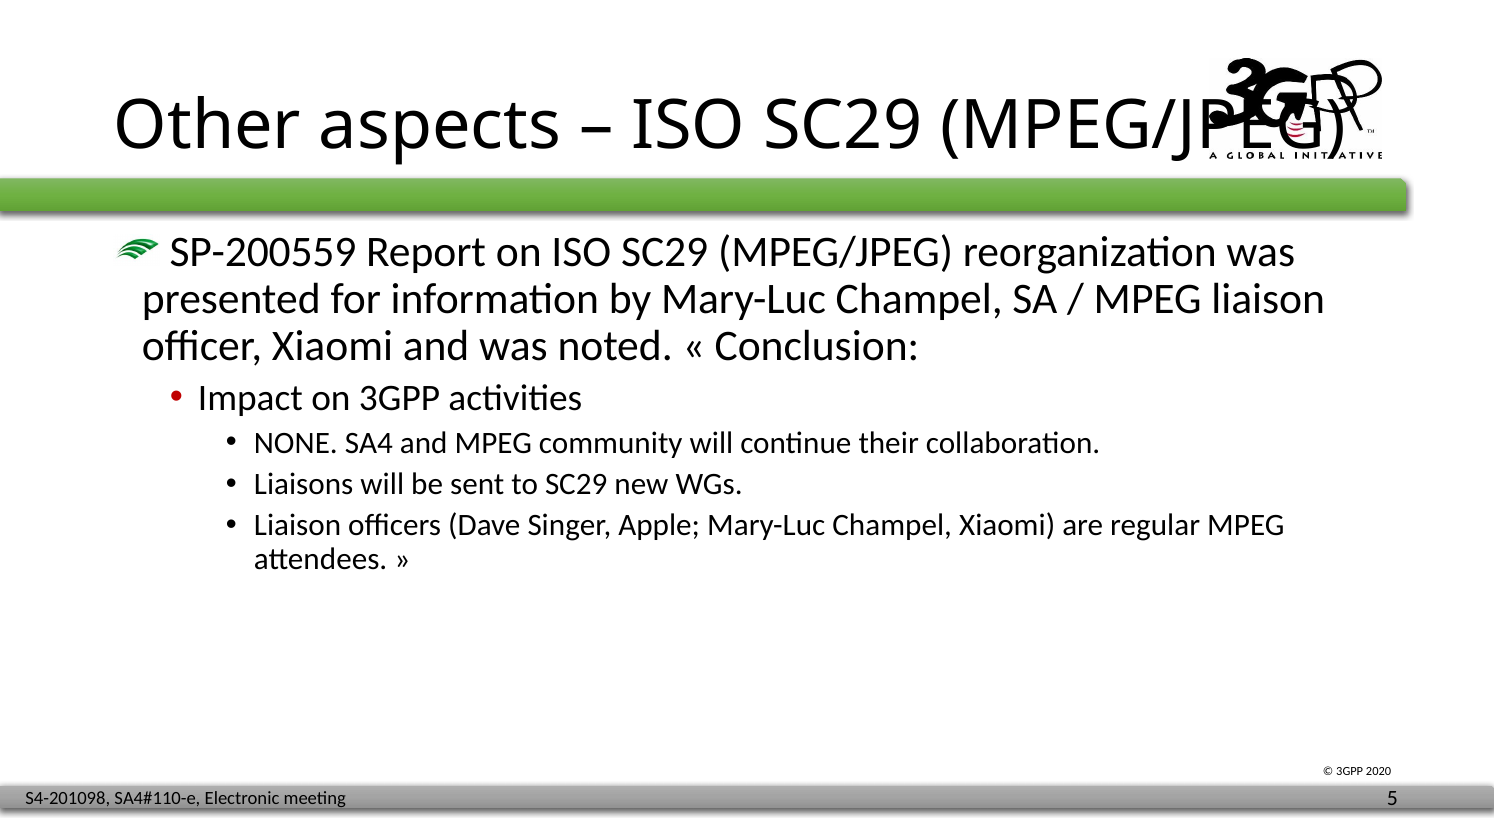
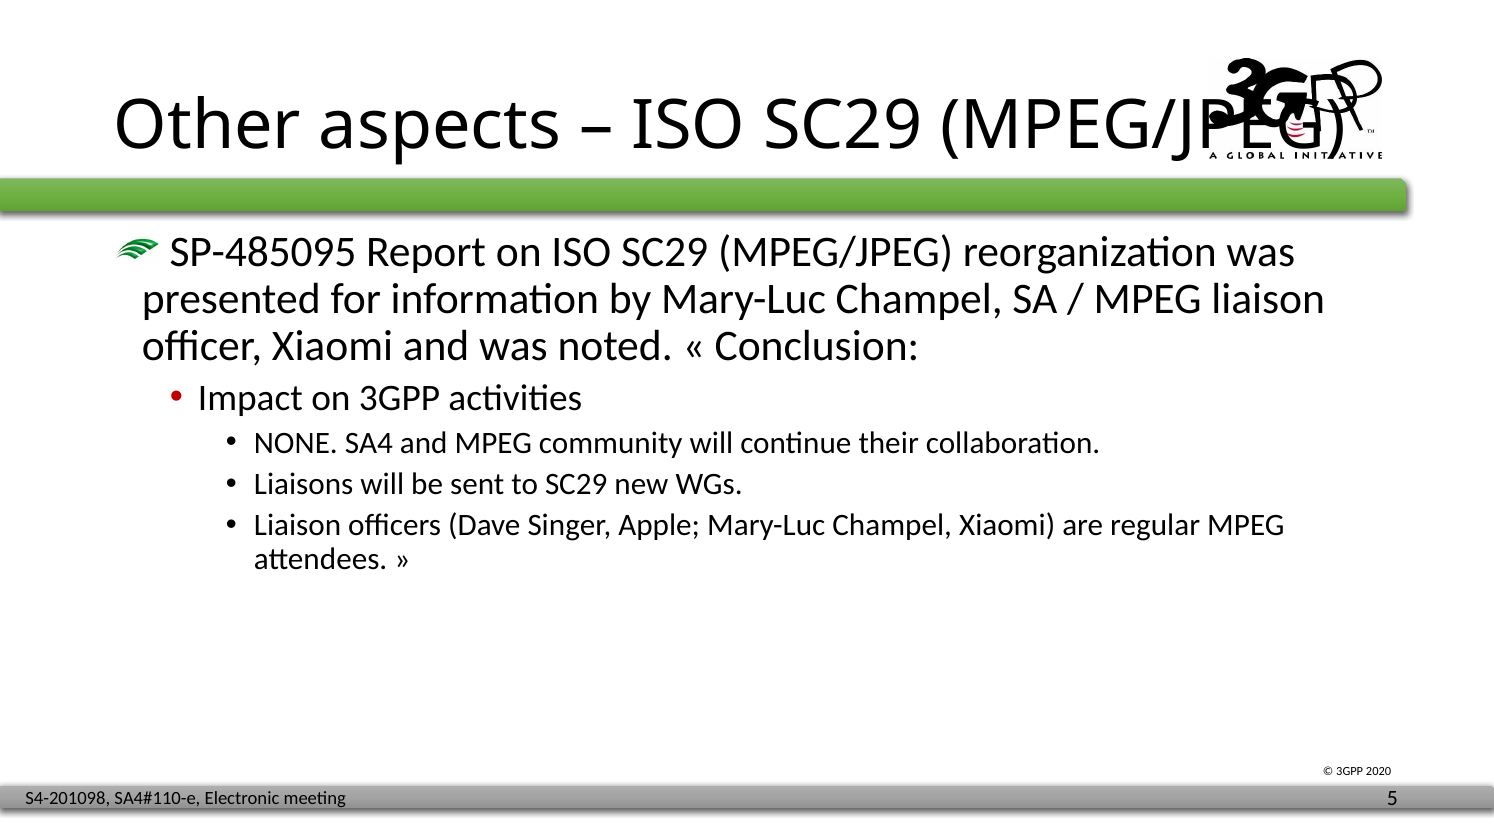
SP-200559: SP-200559 -> SP-485095 (263, 253)
